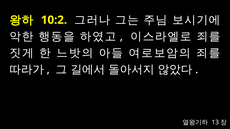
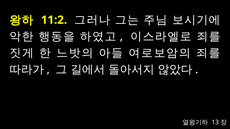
10:2: 10:2 -> 11:2 (54, 20)
